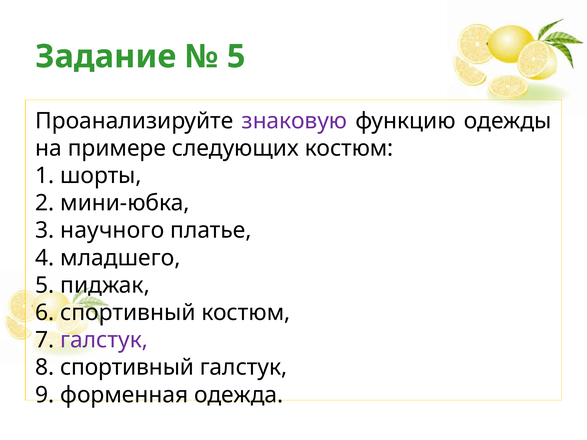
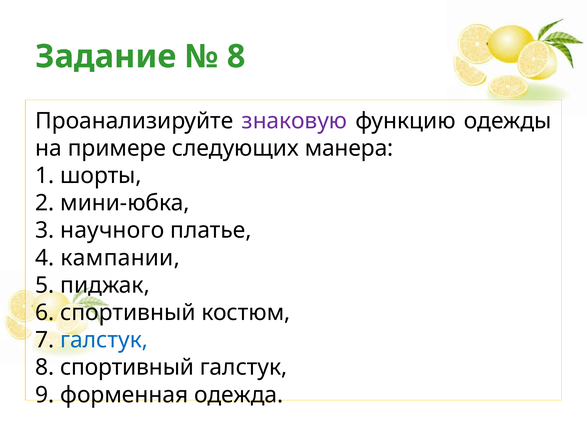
5: 5 -> 8 (236, 57)
следующих костюм: костюм -> манера (349, 148)
младшего: младшего -> кампании (120, 258)
галстук colour: purple -> blue (104, 340)
